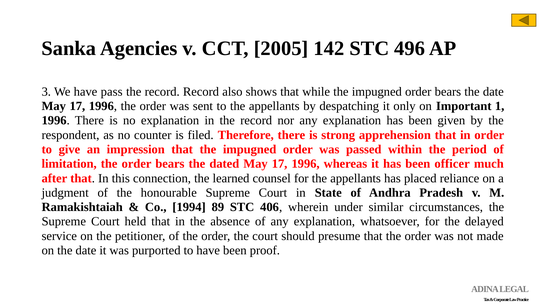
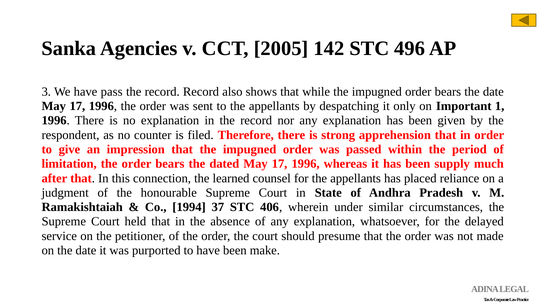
officer: officer -> supply (452, 164)
89: 89 -> 37 (218, 207)
proof: proof -> make (265, 251)
